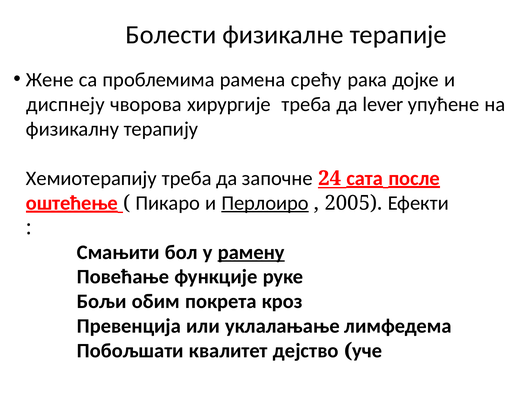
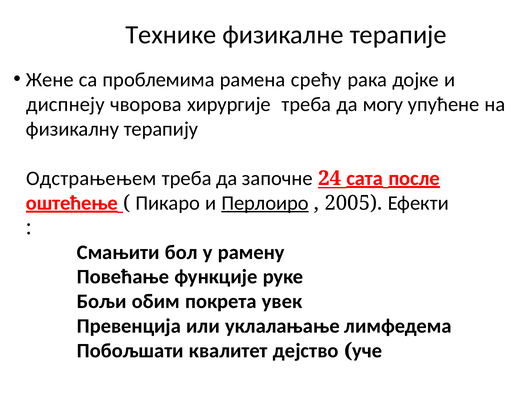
Болести: Болести -> Технике (171, 35)
lever: lever -> могу (383, 104)
Хемиотерапију: Хемиотерапију -> Одстрањењем (91, 178)
рамену underline: present -> none (251, 252)
кроз: кроз -> увек (282, 302)
